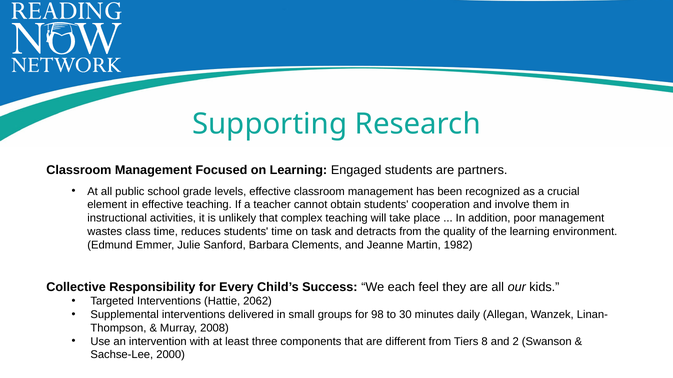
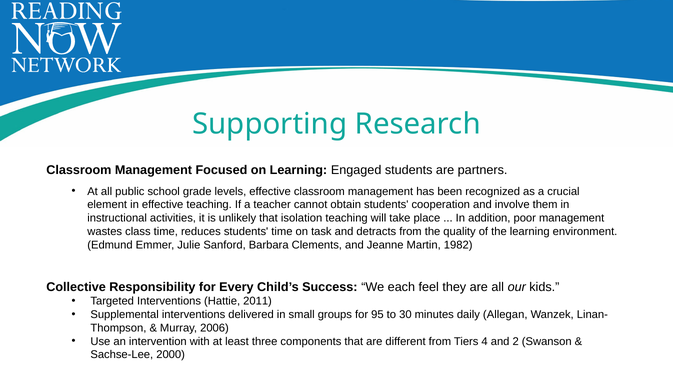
complex: complex -> isolation (302, 219)
2062: 2062 -> 2011 (258, 302)
98: 98 -> 95 (377, 315)
2008: 2008 -> 2006 (214, 328)
8: 8 -> 4 (485, 342)
